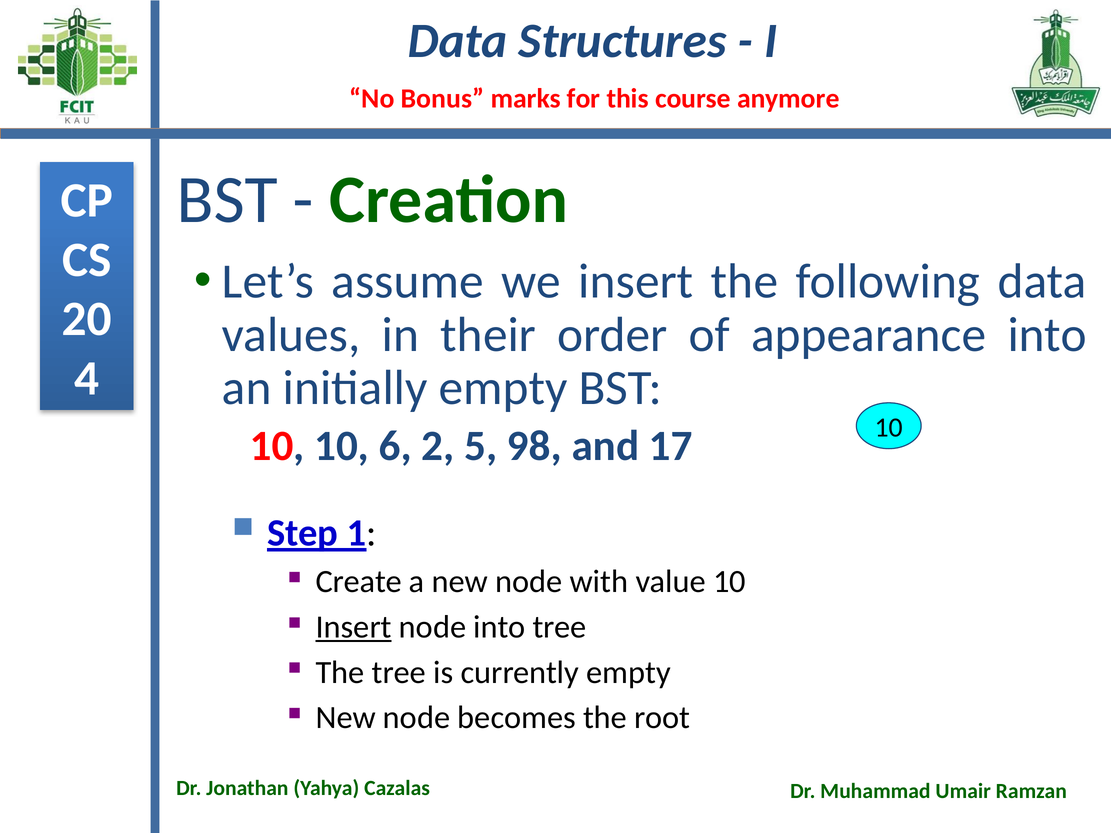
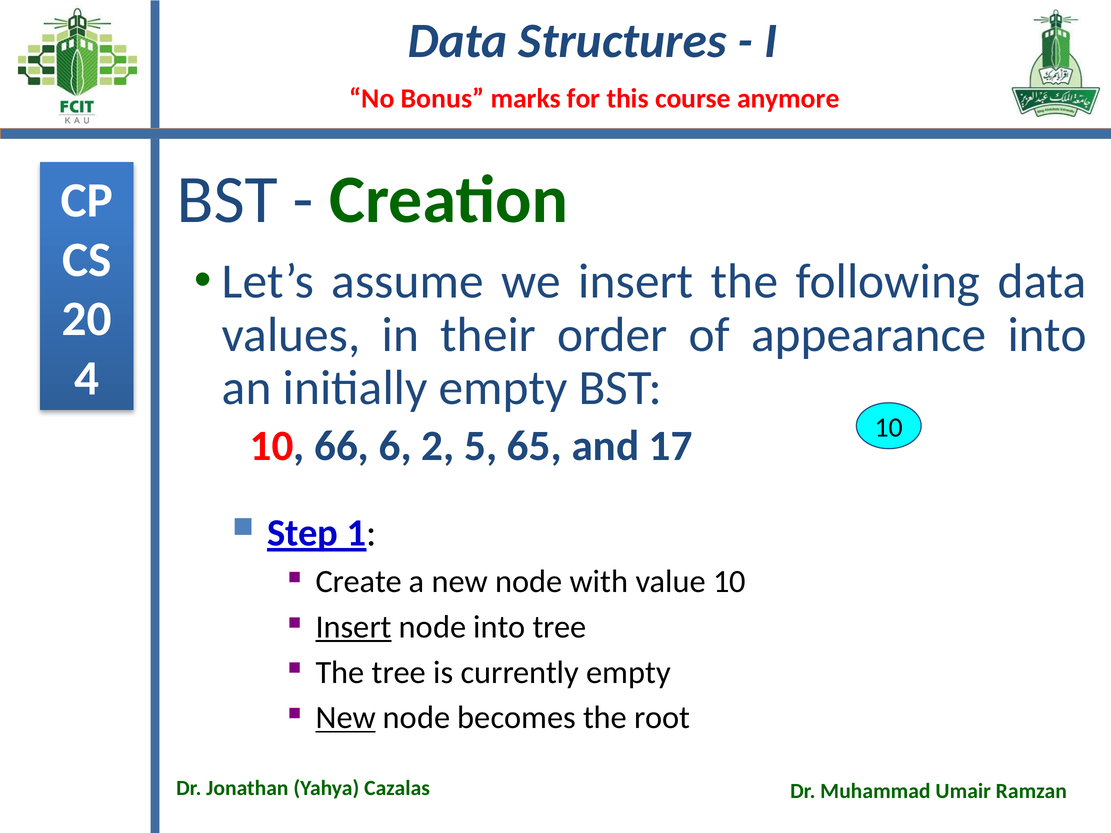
10 10: 10 -> 66 (342, 446)
98: 98 -> 65 (534, 446)
New underline: none -> present (346, 718)
